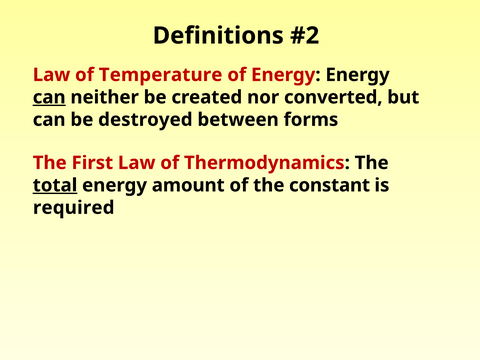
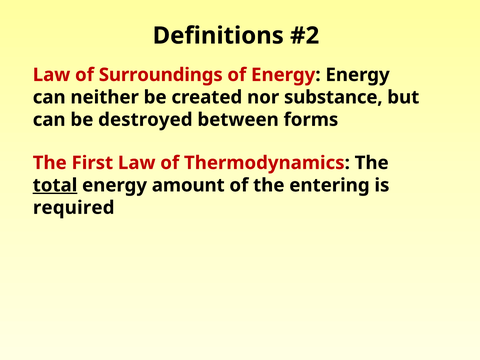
Temperature: Temperature -> Surroundings (161, 75)
can underline: present -> none (49, 97)
converted: converted -> substance (333, 97)
constant: constant -> entering (329, 185)
